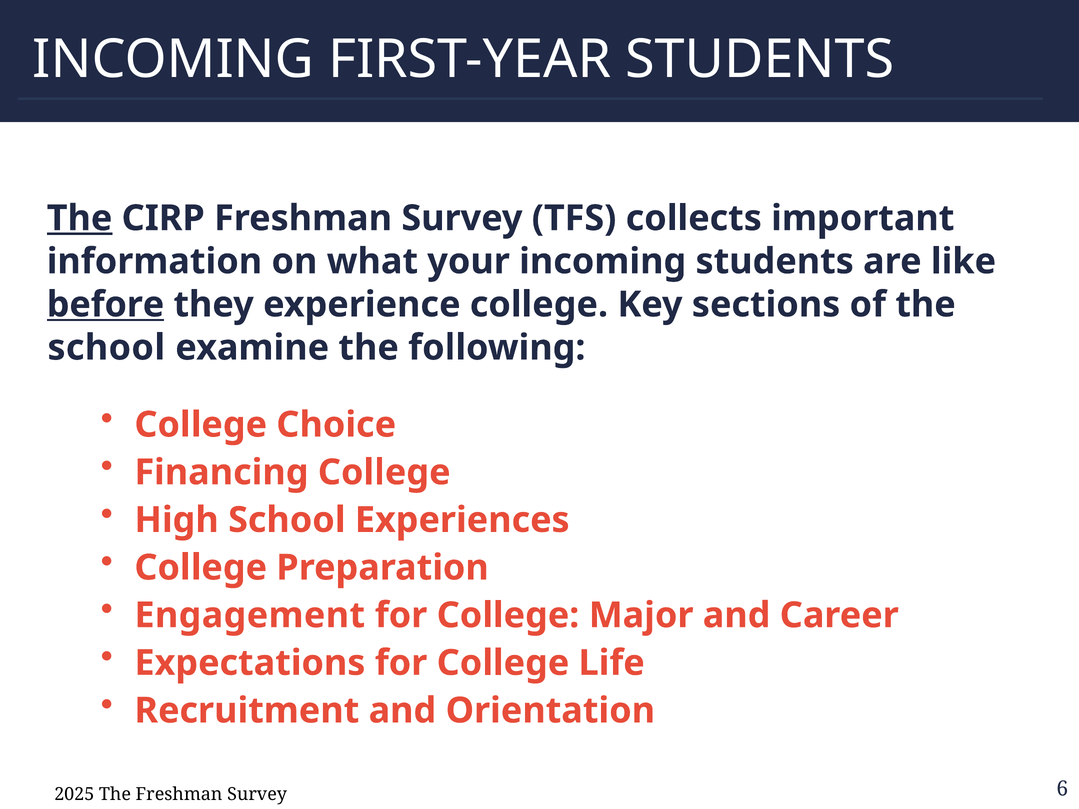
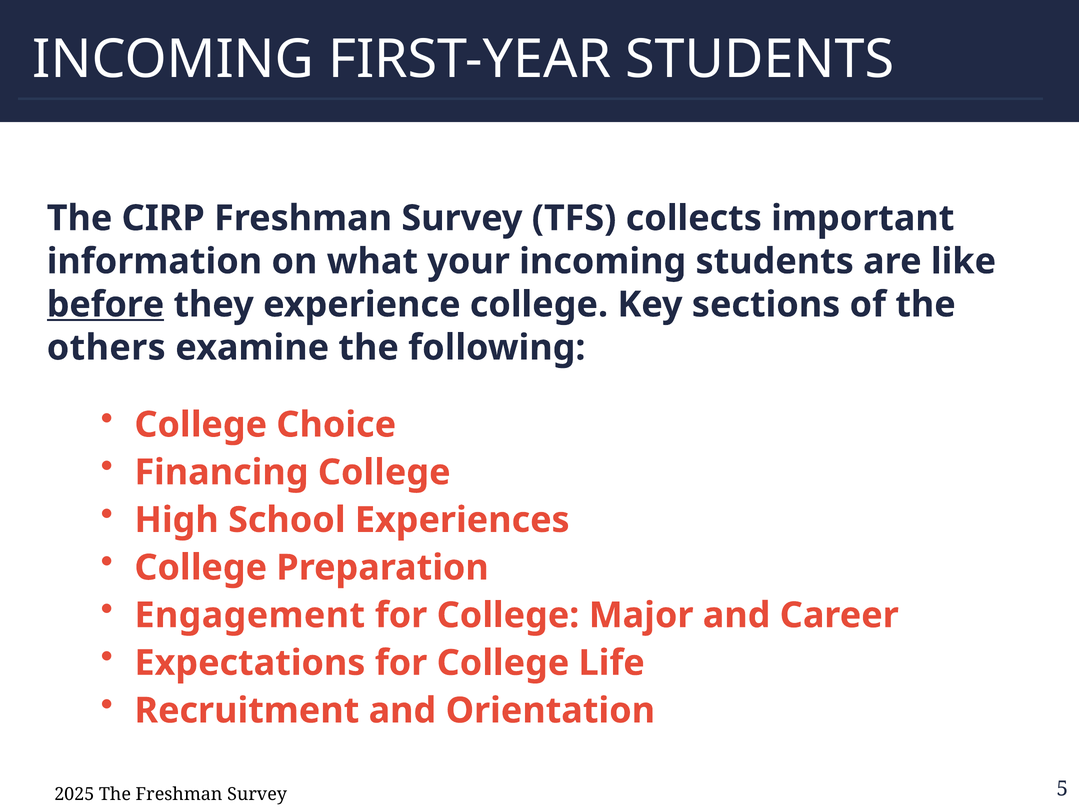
The underline: present -> none (80, 218)
school: school -> others (106, 348)
6: 6 -> 5 (1062, 789)
